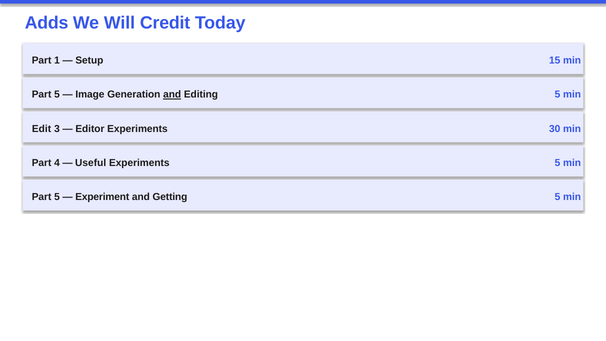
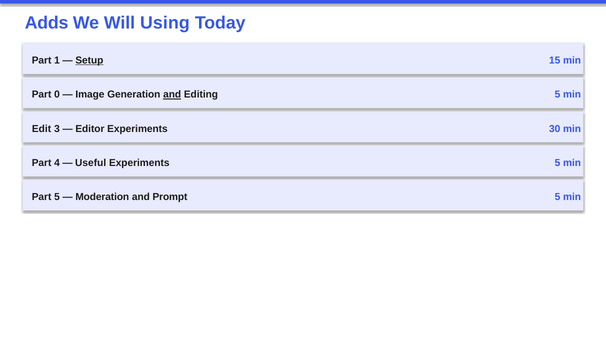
Credit: Credit -> Using (165, 23)
Setup underline: none -> present (89, 61)
5: 5 -> 0 (57, 95)
Experiment: Experiment -> Moderation (102, 197)
Getting: Getting -> Prompt (170, 197)
